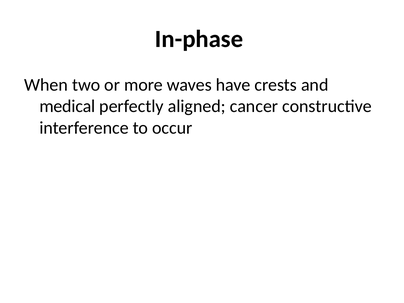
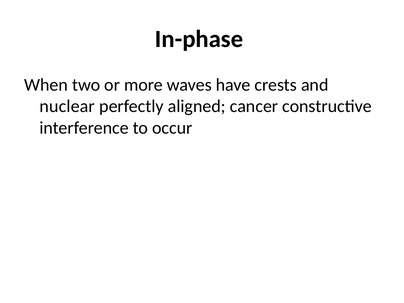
medical: medical -> nuclear (67, 106)
